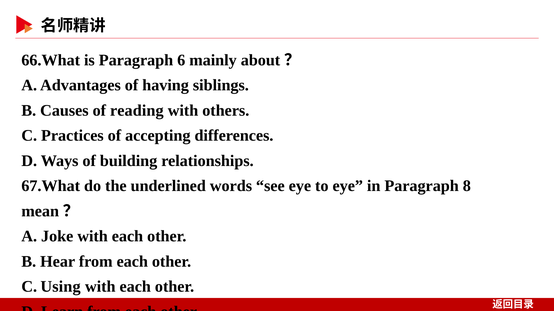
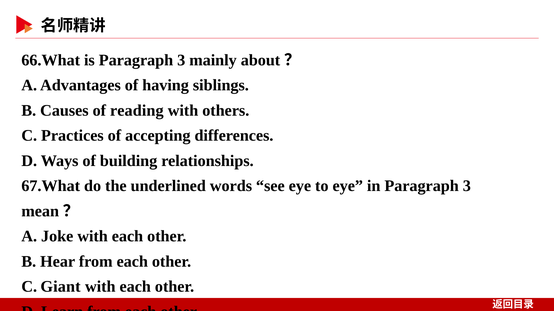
is Paragraph 6: 6 -> 3 (181, 60)
in Paragraph 8: 8 -> 3 (467, 186)
Using: Using -> Giant (61, 287)
